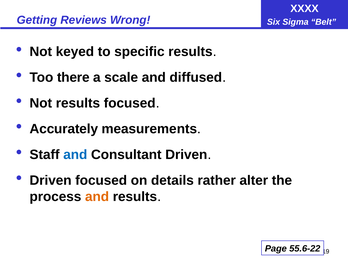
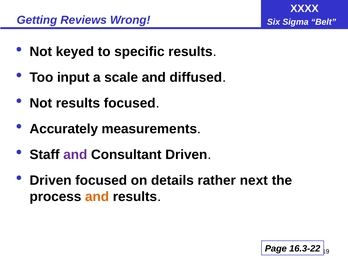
there: there -> input (73, 78)
and colour: blue -> purple (75, 155)
alter: alter -> next (254, 180)
55.6-22: 55.6-22 -> 16.3-22 (305, 249)
